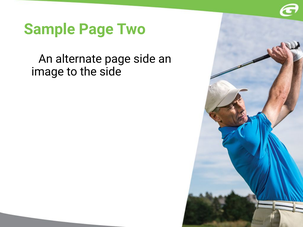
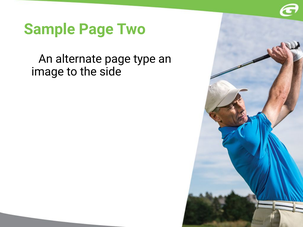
page side: side -> type (145, 59)
